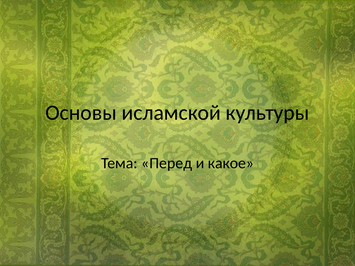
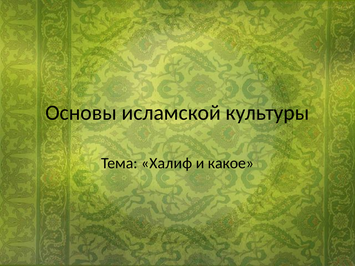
Перед: Перед -> Халиф (167, 163)
